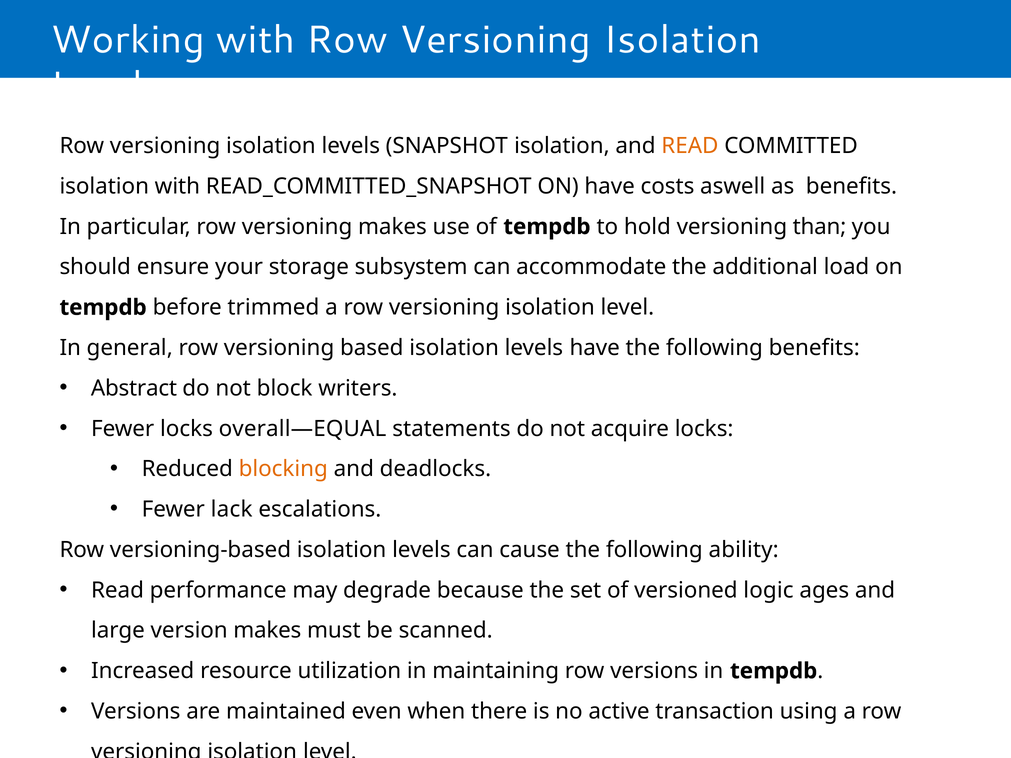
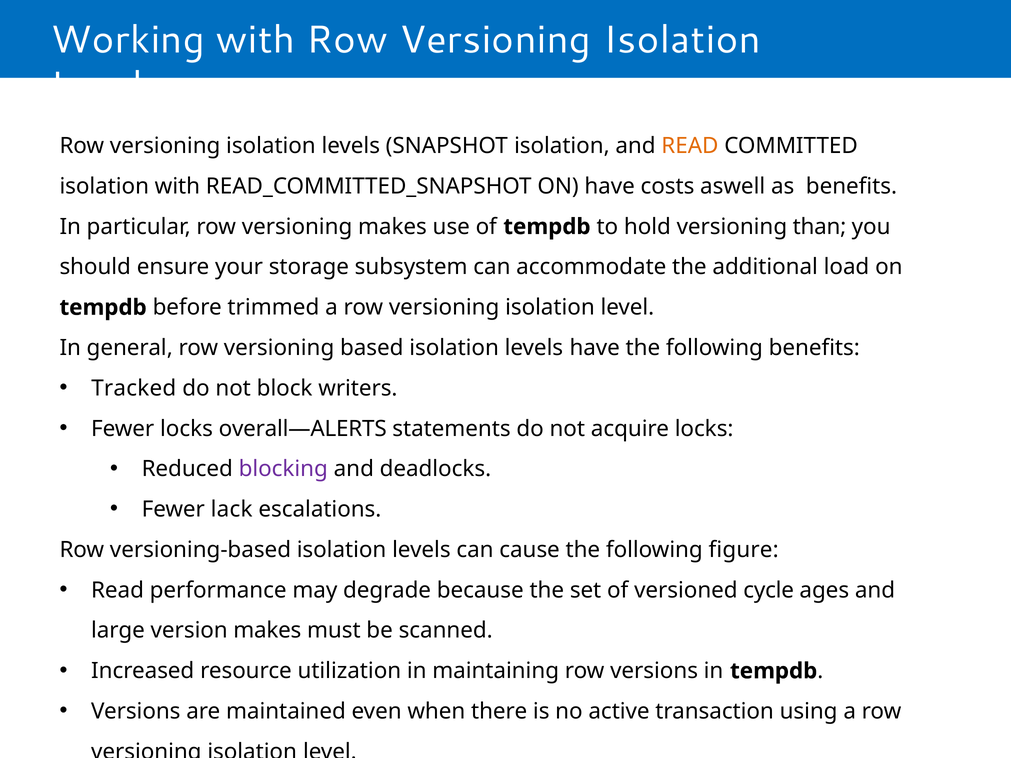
Abstract: Abstract -> Tracked (134, 388)
overall—EQUAL: overall—EQUAL -> overall—ALERTS (303, 429)
blocking colour: orange -> purple (283, 469)
ability: ability -> figure (744, 550)
logic: logic -> cycle (769, 590)
